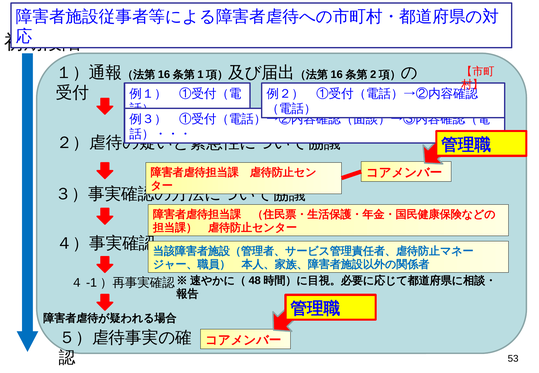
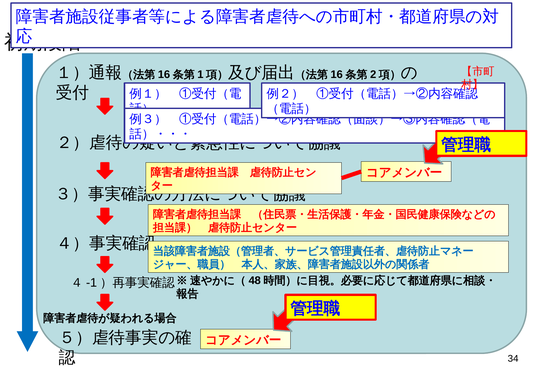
53: 53 -> 34 (513, 359)
